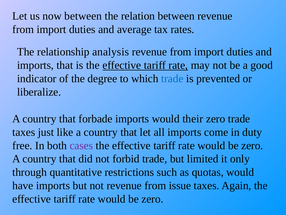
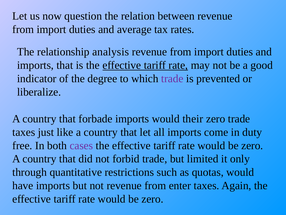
now between: between -> question (83, 16)
trade colour: blue -> purple (172, 78)
issue: issue -> enter (180, 185)
